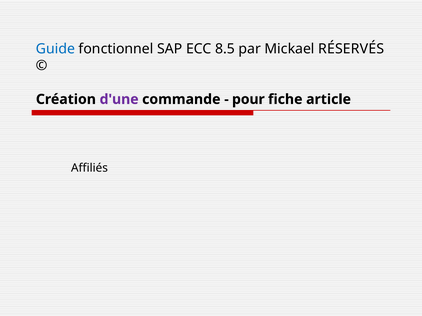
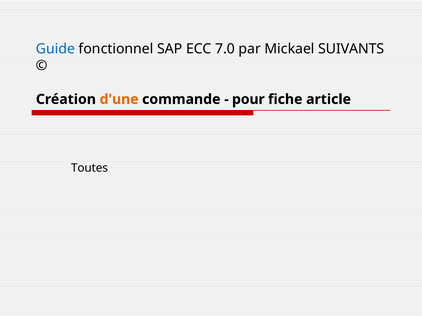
8.5: 8.5 -> 7.0 (225, 49)
RÉSERVÉS: RÉSERVÉS -> SUIVANTS (351, 49)
d'une colour: purple -> orange (119, 99)
Affiliés: Affiliés -> Toutes (90, 168)
